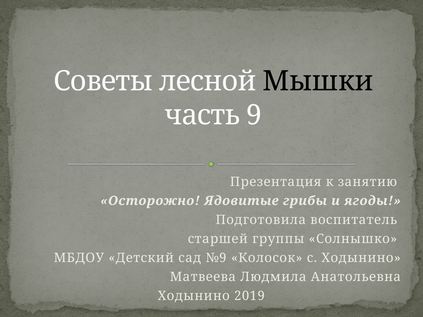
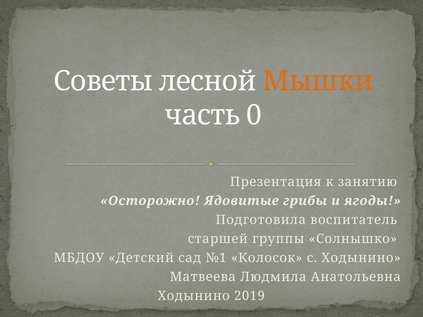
Мышки colour: black -> orange (318, 81)
9: 9 -> 0 (254, 115)
№9: №9 -> №1 (216, 258)
